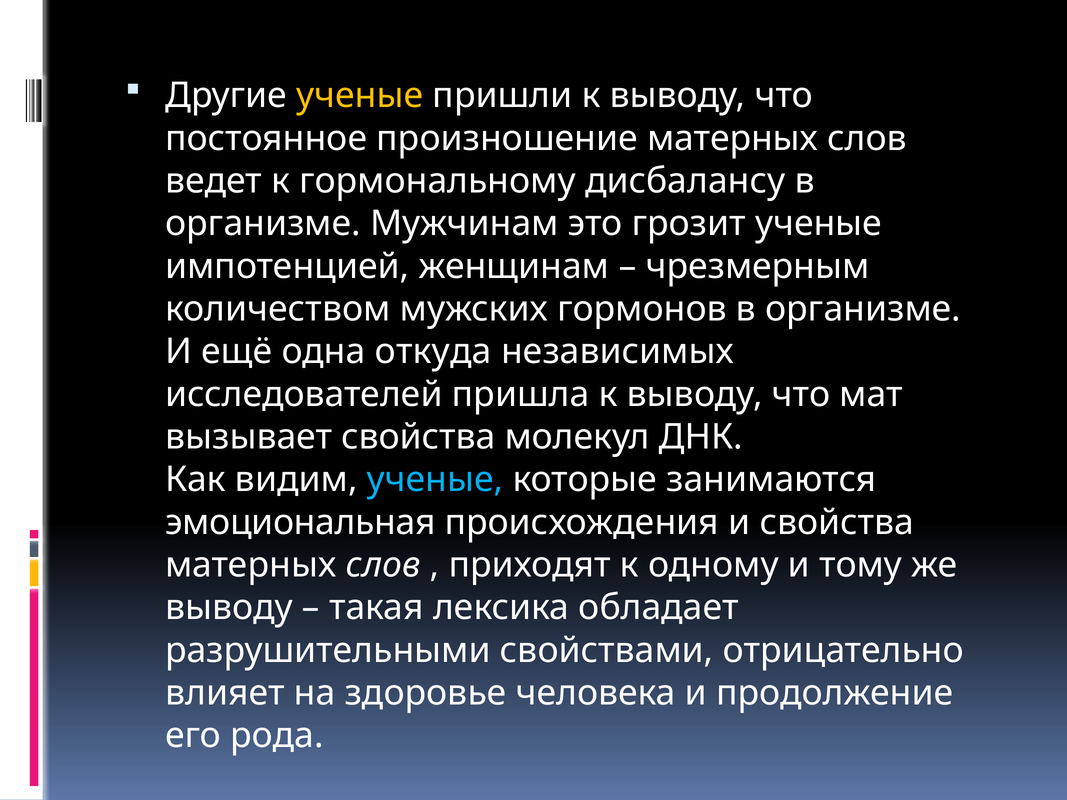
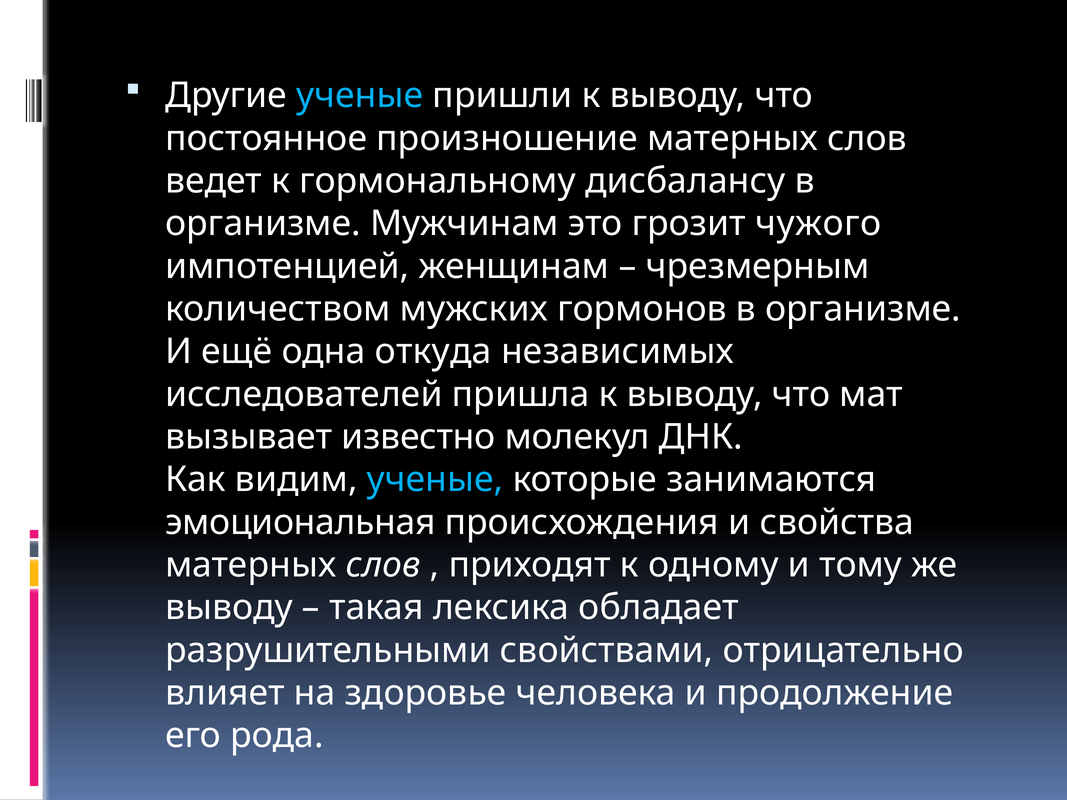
ученые colour: yellow -> light blue (360, 96)
грозит ученые: ученые -> чужого (818, 224)
вызывает свойства: свойства -> известно (419, 437)
